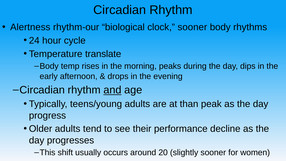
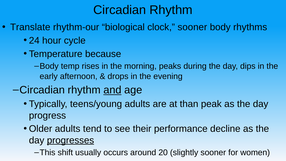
Alertness: Alertness -> Translate (30, 27)
translate: translate -> because (103, 54)
progresses underline: none -> present (70, 140)
